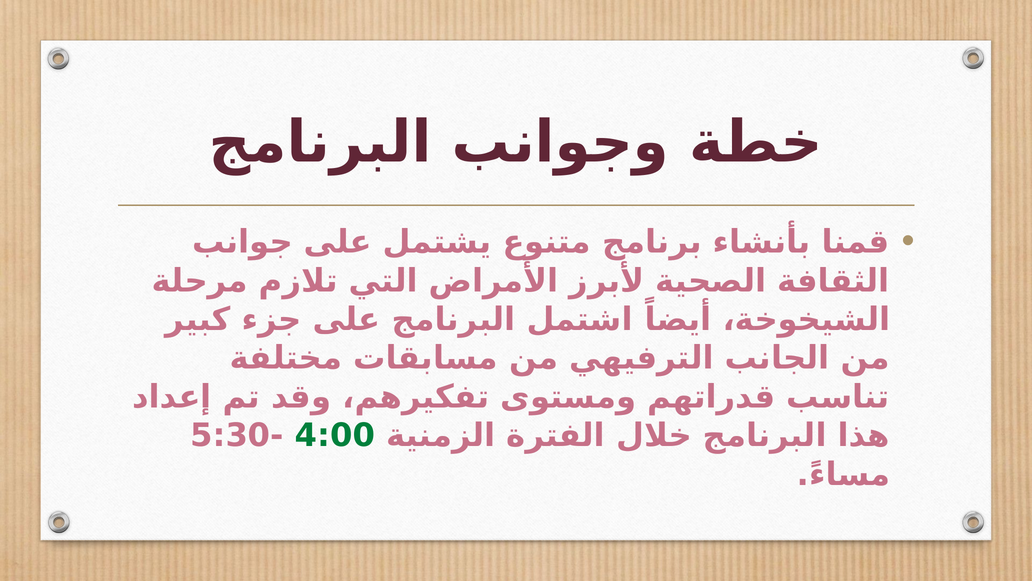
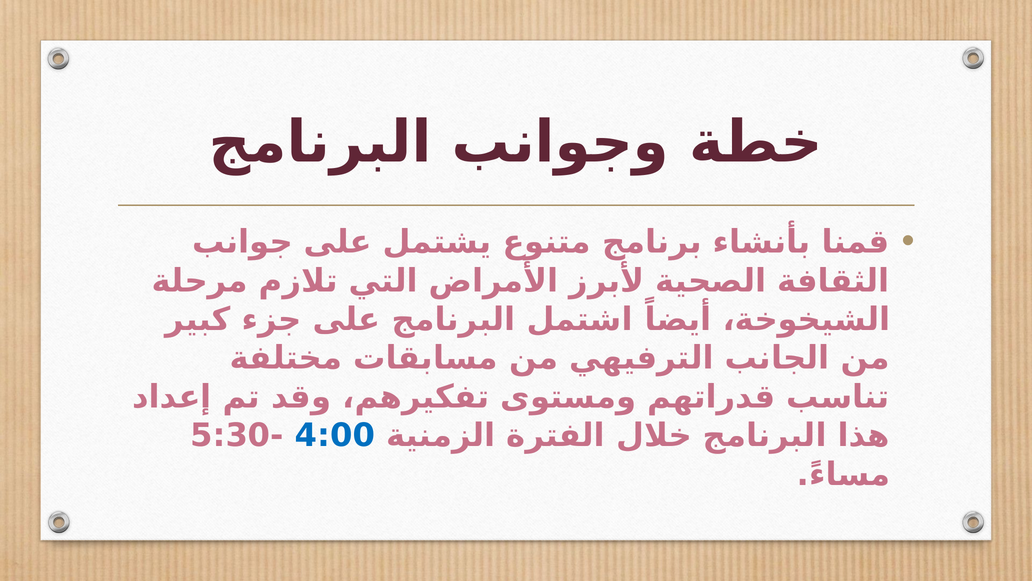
4:00 colour: green -> blue (335, 435)
